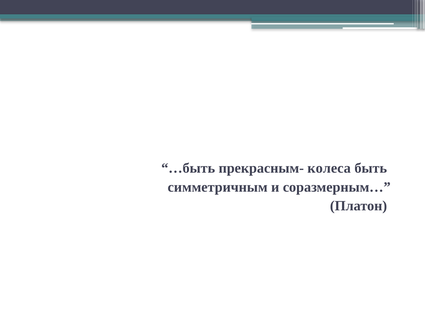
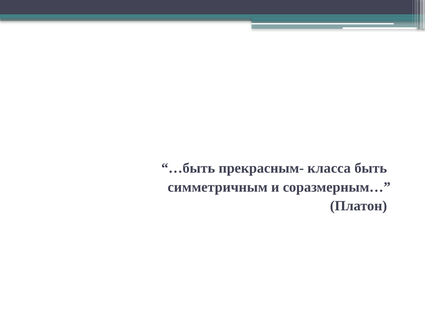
колеса: колеса -> класса (329, 168)
